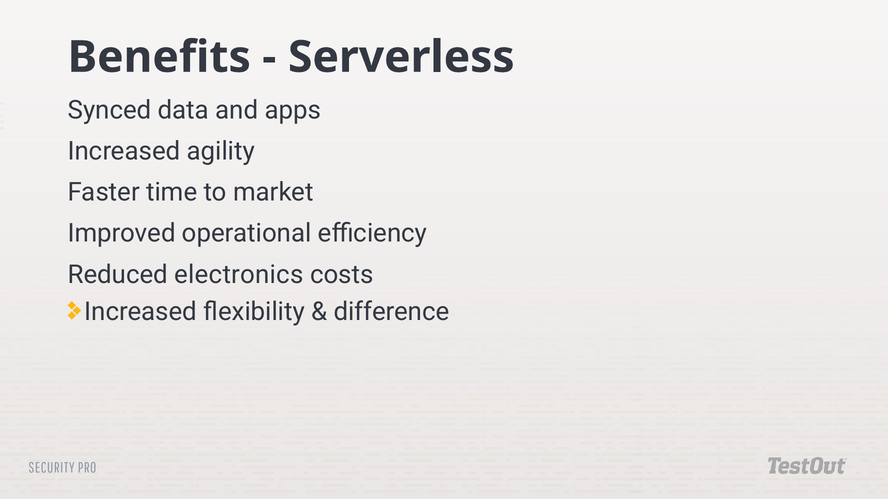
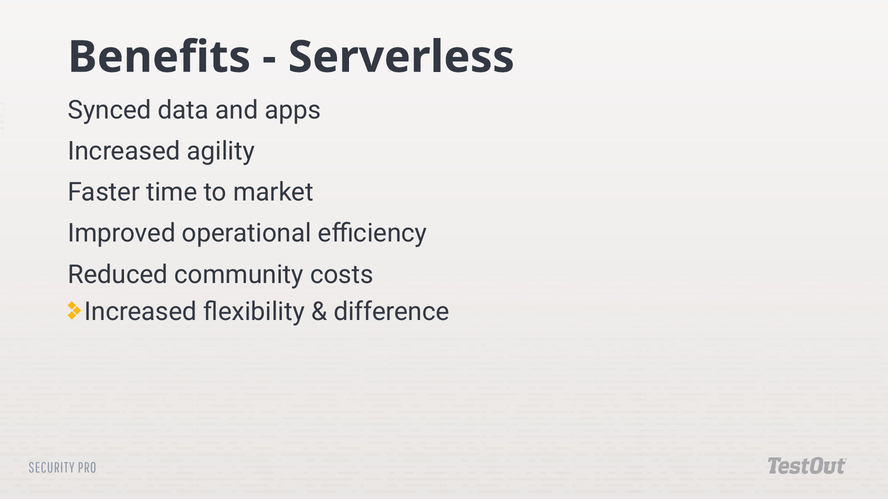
electronics: electronics -> community (239, 275)
